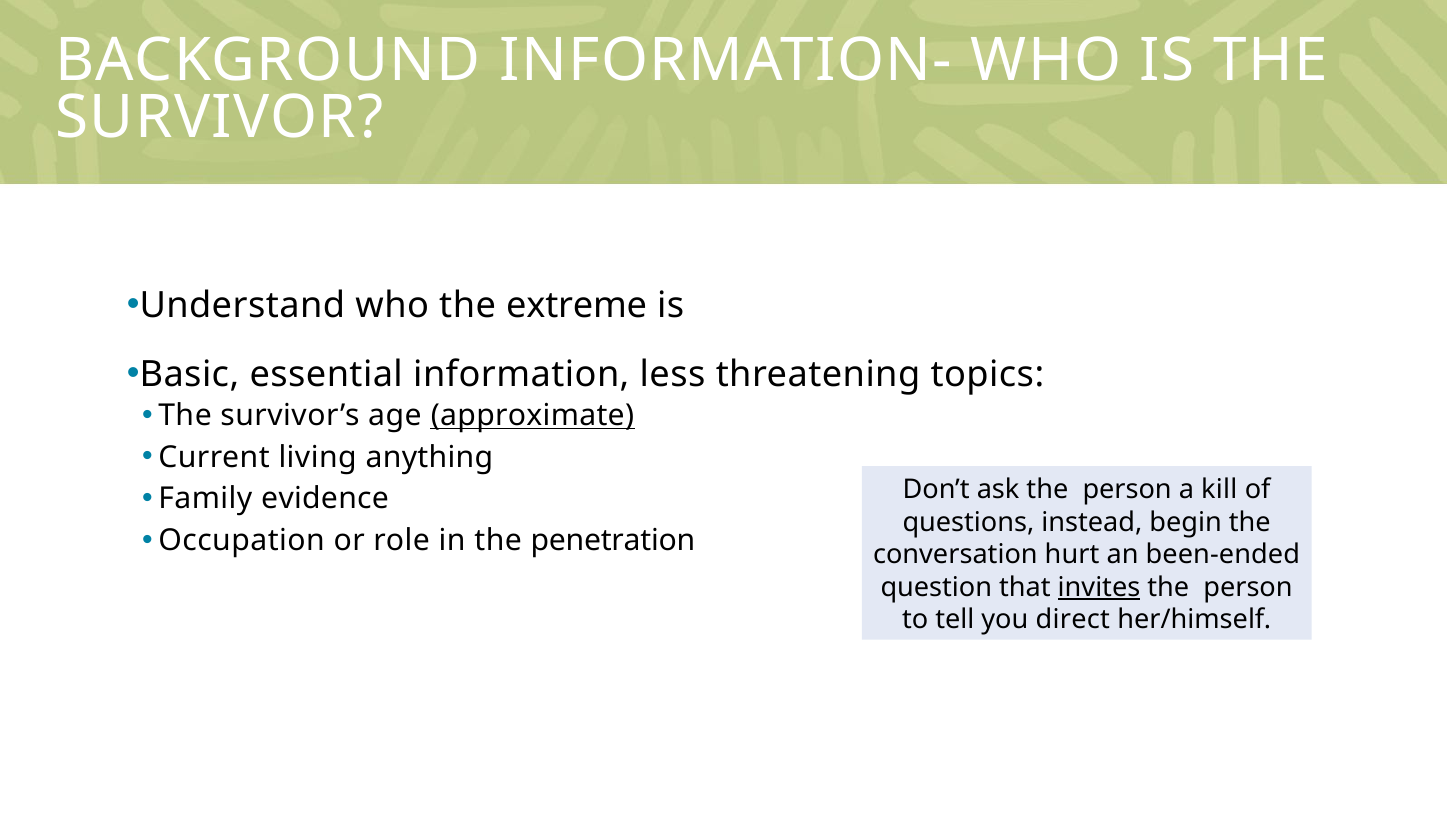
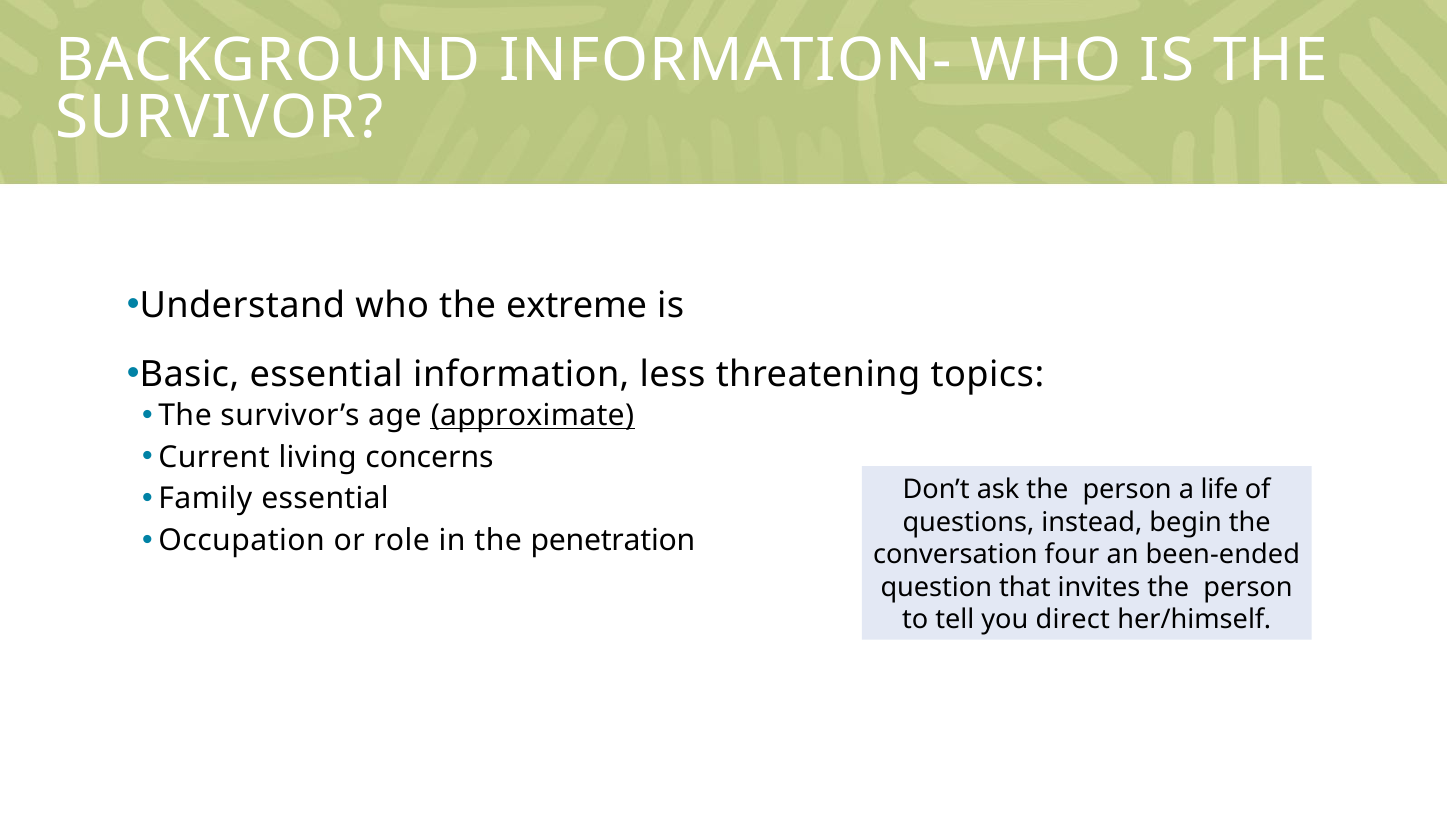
anything: anything -> concerns (430, 457)
kill: kill -> life (1219, 490)
Family evidence: evidence -> essential (325, 499)
hurt: hurt -> four (1072, 555)
invites underline: present -> none (1099, 587)
